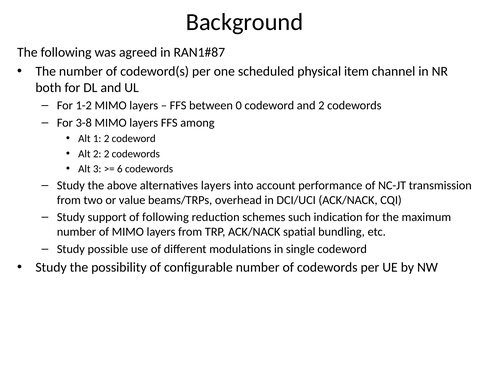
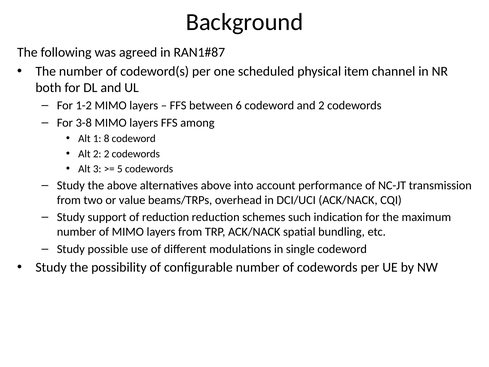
0: 0 -> 6 (239, 105)
1 2: 2 -> 8 (107, 139)
6: 6 -> 5 (120, 169)
alternatives layers: layers -> above (216, 185)
of following: following -> reduction (166, 217)
